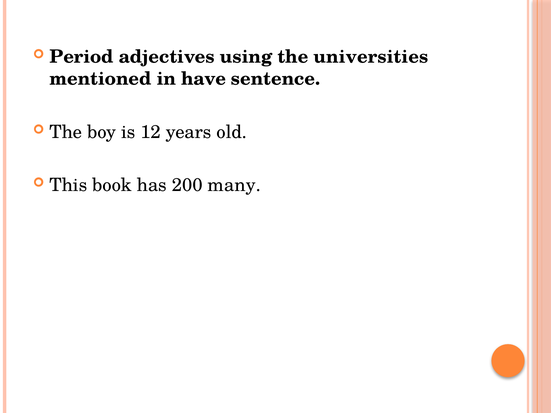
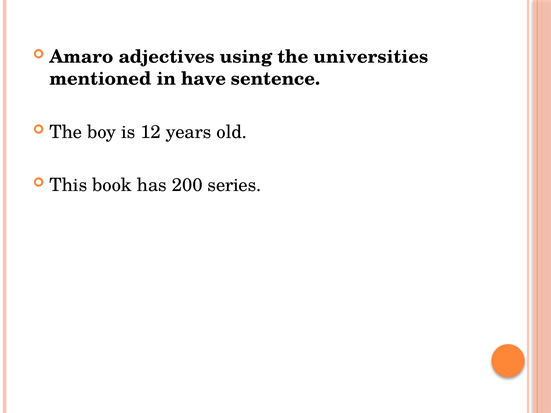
Period: Period -> Amaro (81, 57)
many: many -> series (234, 185)
